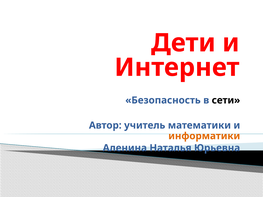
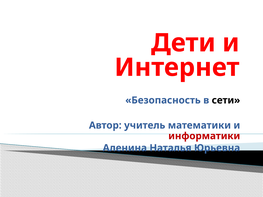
информатики colour: orange -> red (204, 136)
